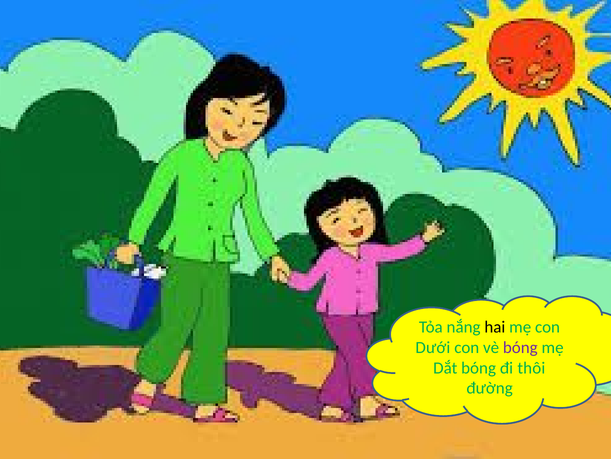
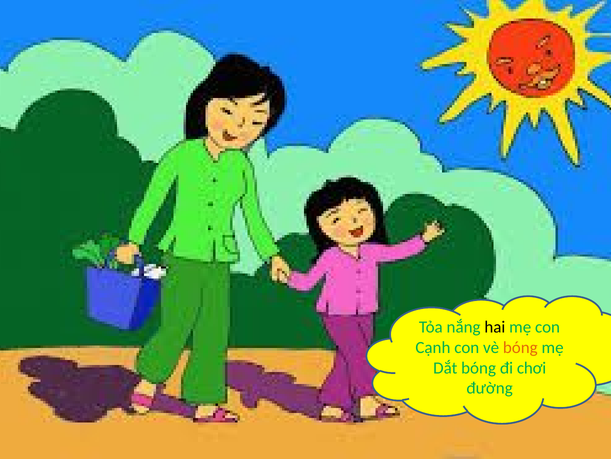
Dưới: Dưới -> Cạnh (433, 347)
bóng colour: purple -> orange (520, 347)
thôi: thôi -> chơi (532, 367)
